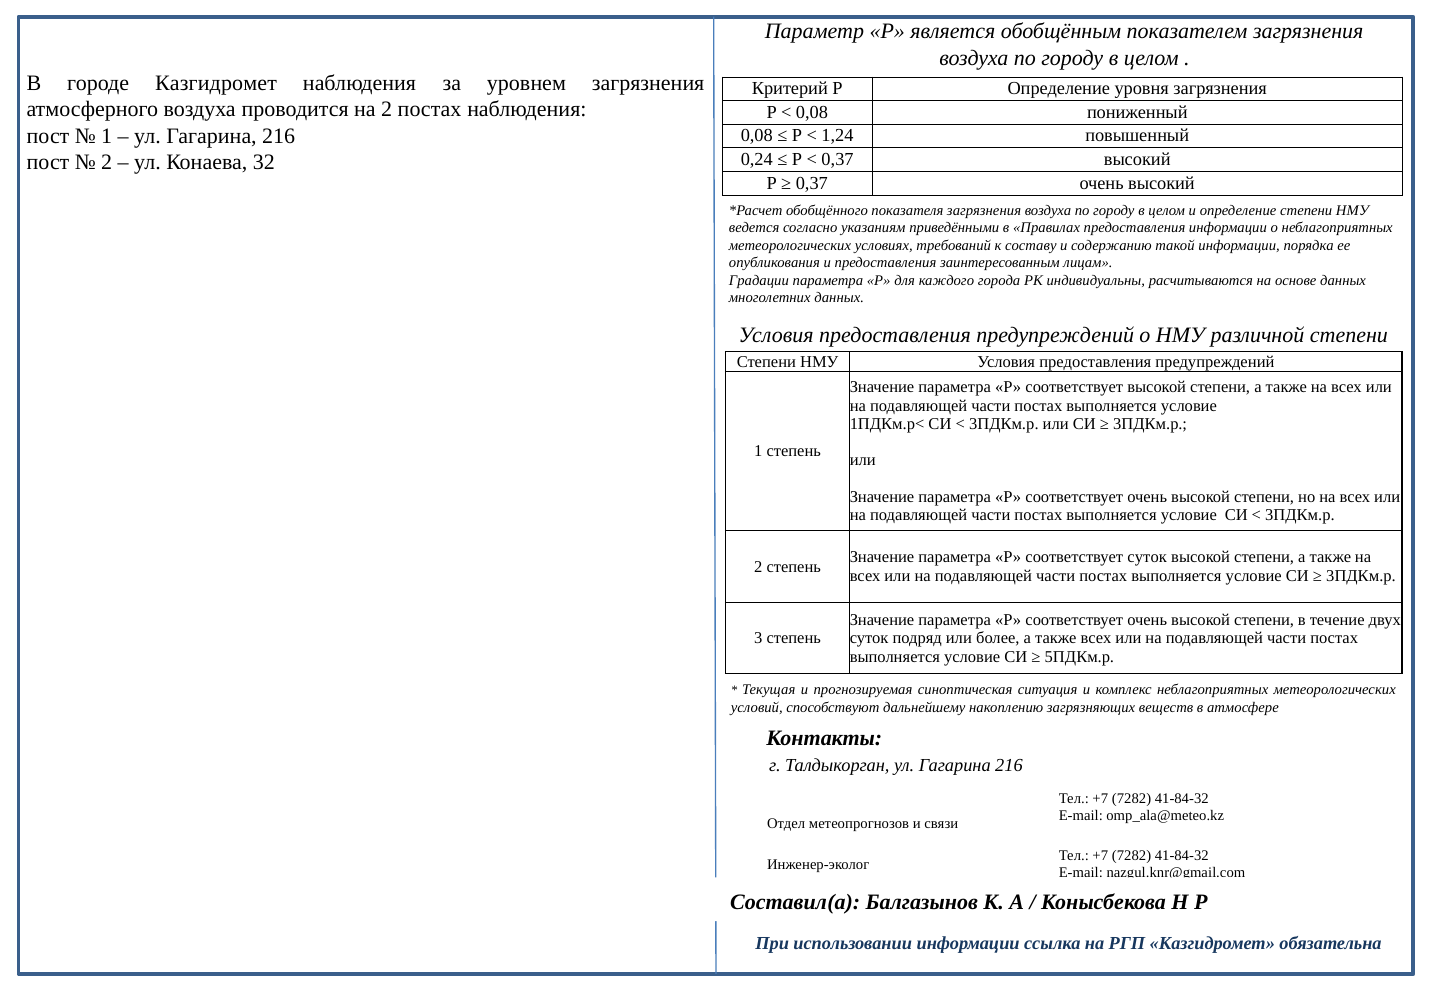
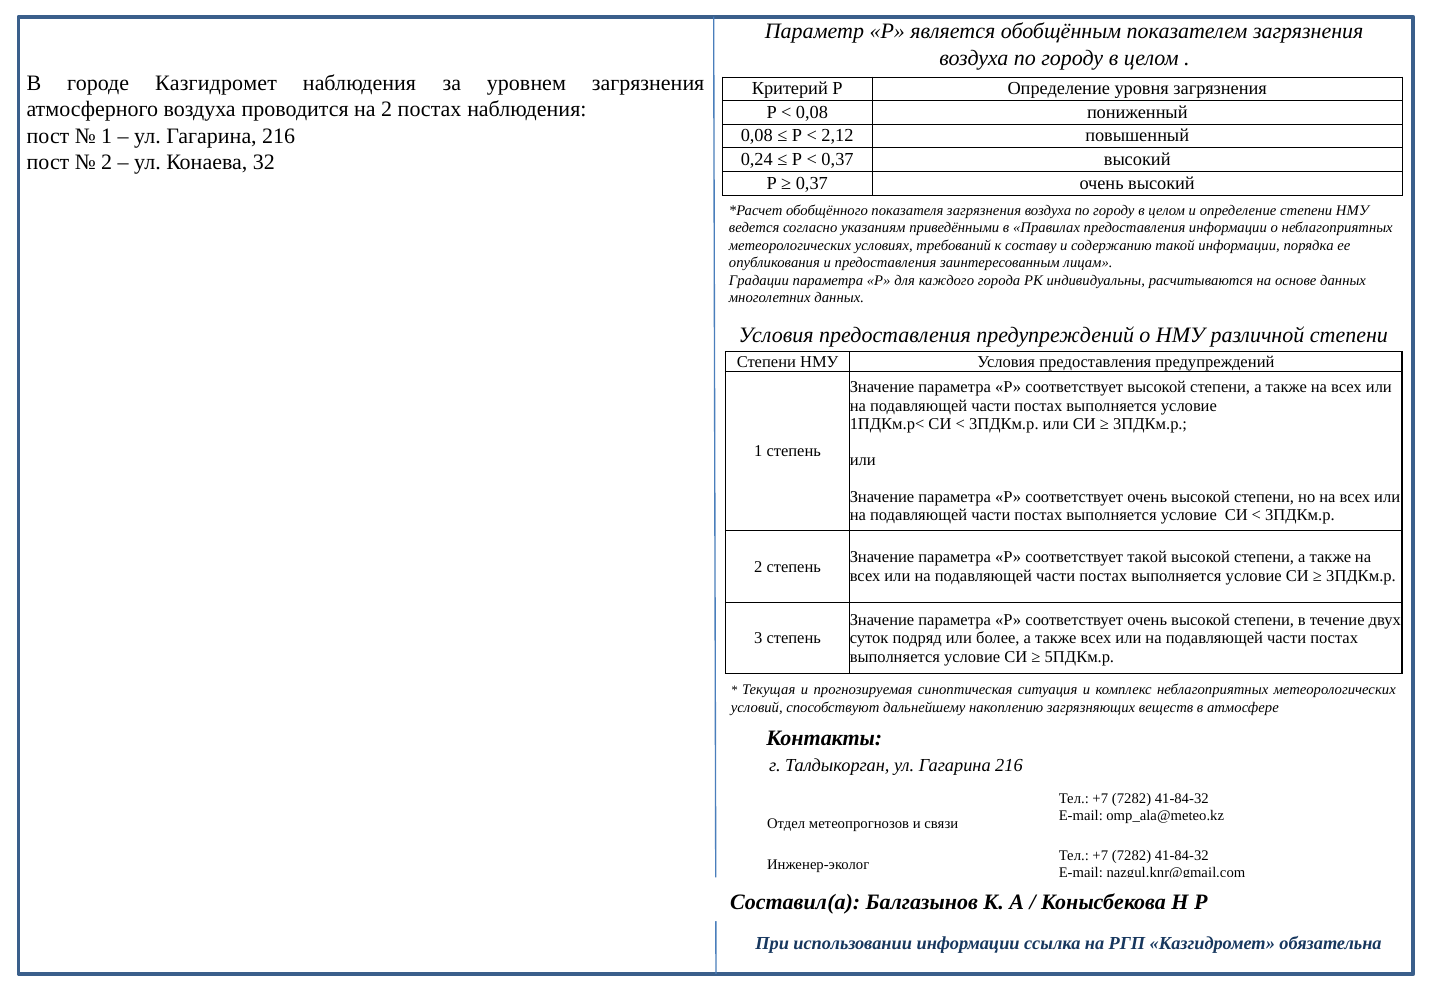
1,24: 1,24 -> 2,12 (837, 136)
соответствует суток: суток -> такой (1147, 558)
